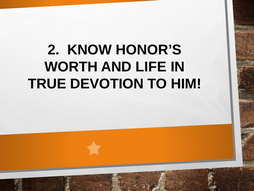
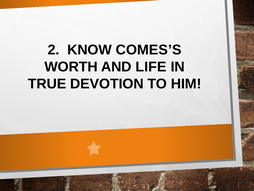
HONOR’S: HONOR’S -> COMES’S (149, 50)
